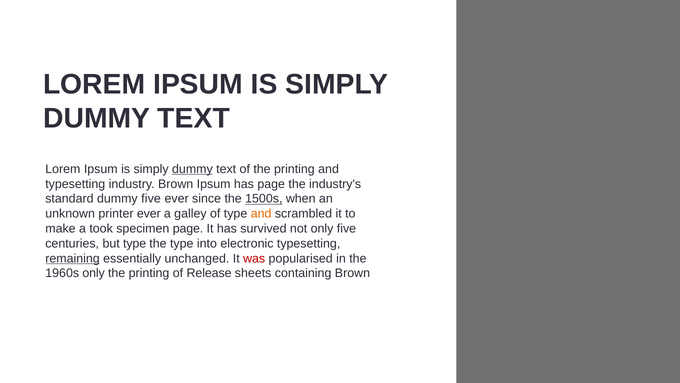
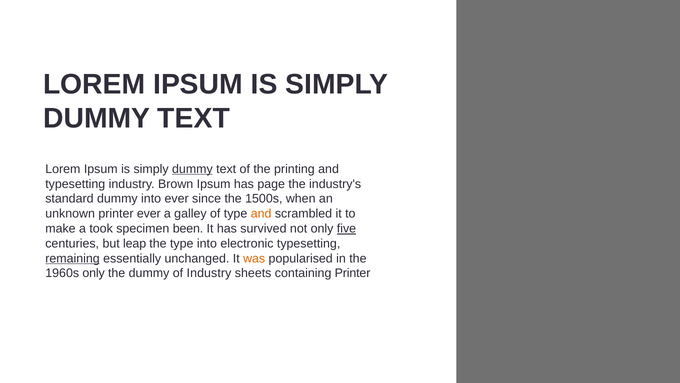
dummy five: five -> into (151, 199)
1500s underline: present -> none (264, 199)
specimen page: page -> been (188, 228)
five underline: none -> present (346, 228)
but type: type -> leap (135, 243)
was colour: red -> orange (254, 258)
printing: printing -> dummy (149, 273)
of Release: Release -> Industry (209, 273)
containing Brown: Brown -> Printer (353, 273)
